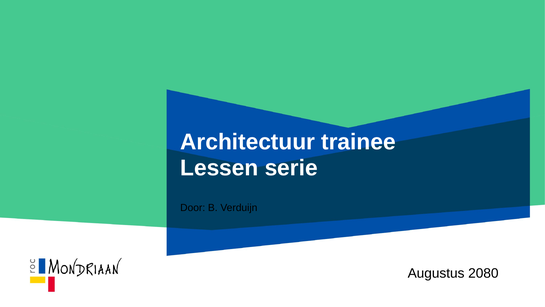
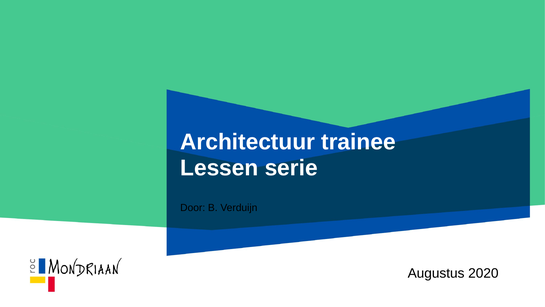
2080: 2080 -> 2020 (483, 273)
